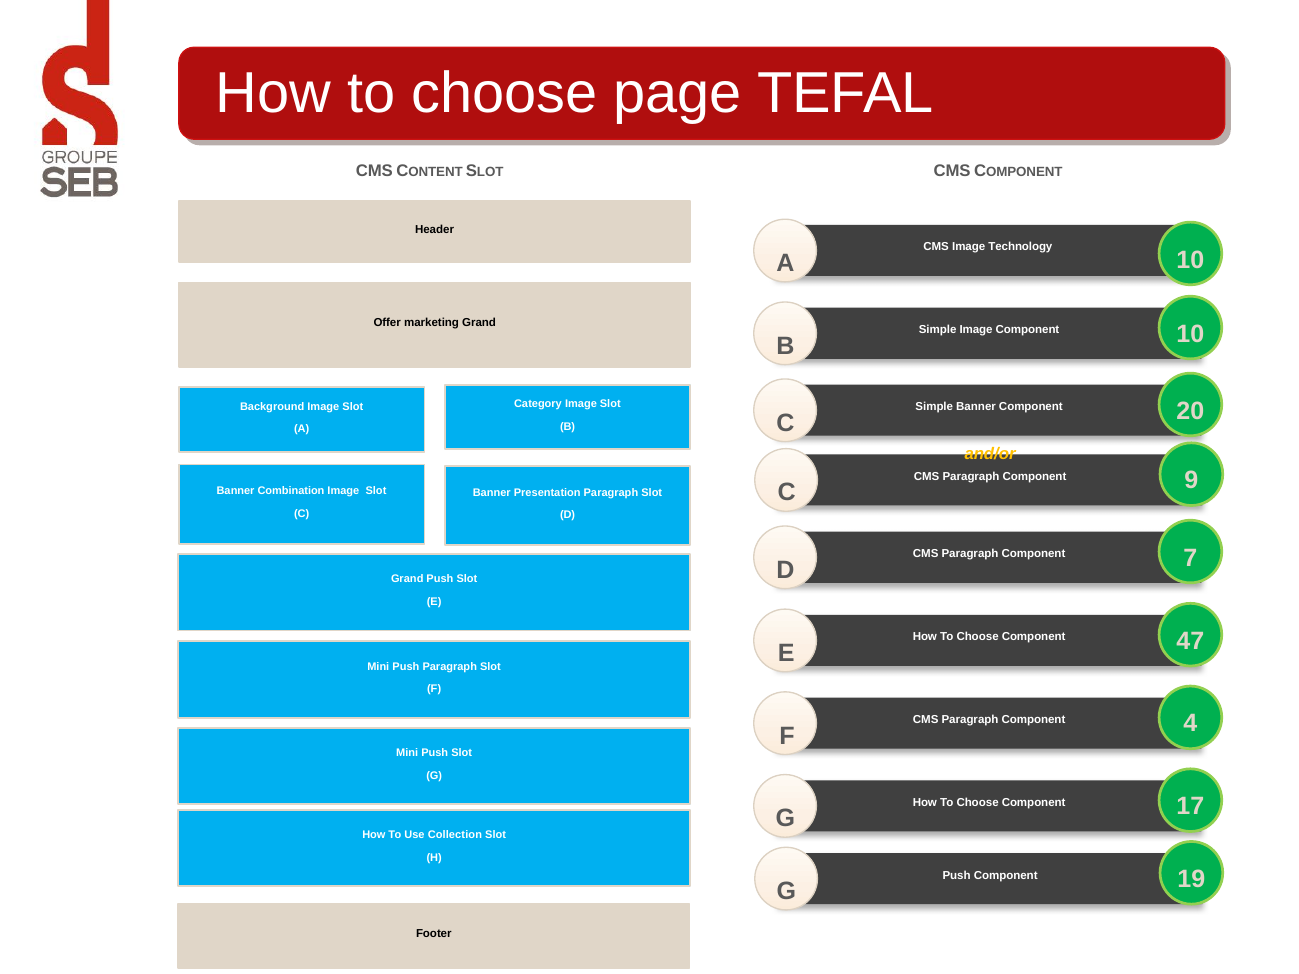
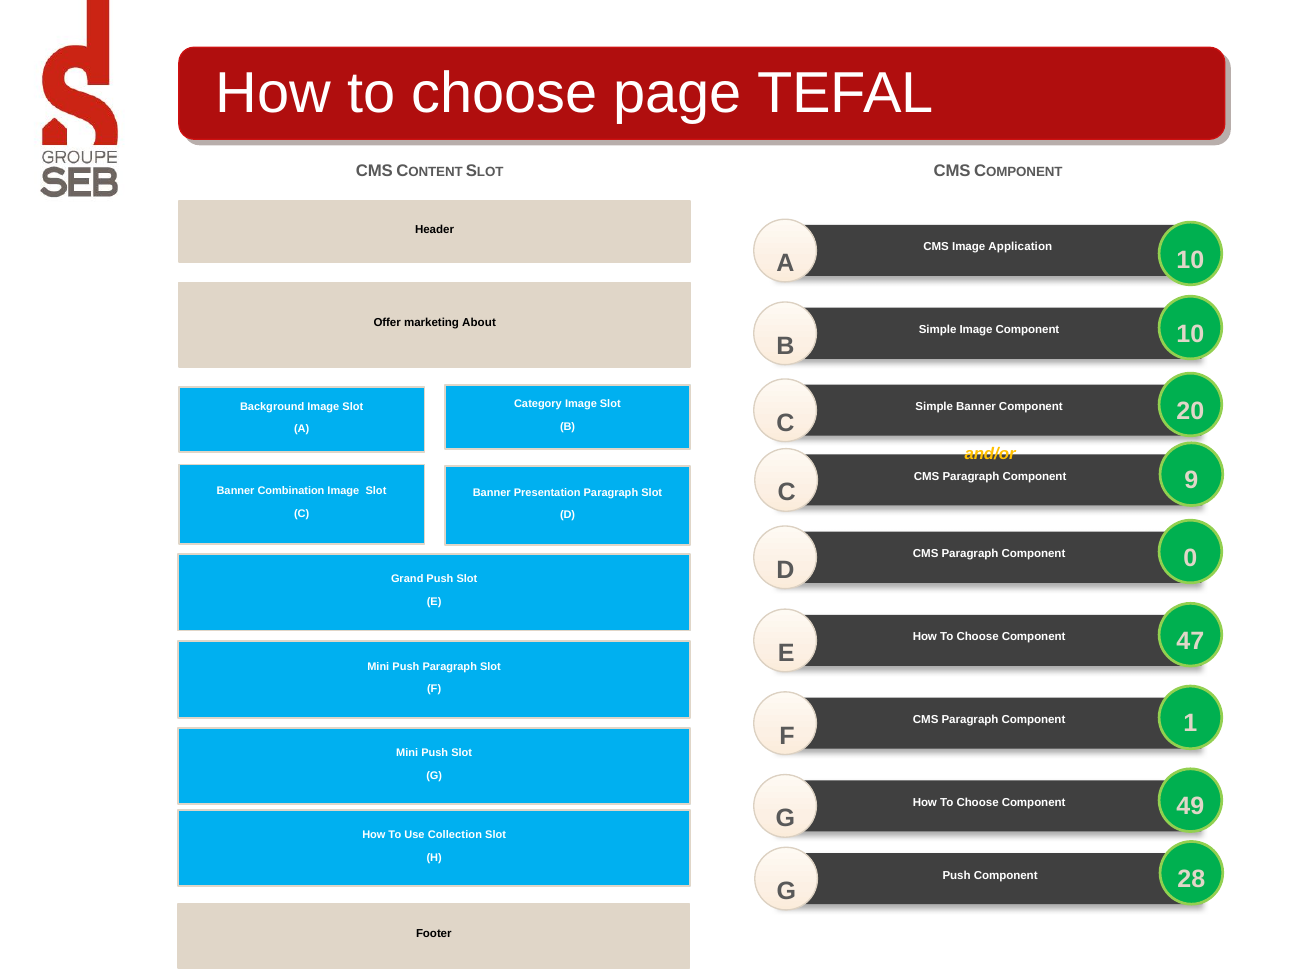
Technology: Technology -> Application (1020, 247)
marketing Grand: Grand -> About (479, 323)
7: 7 -> 0 (1190, 558)
4: 4 -> 1 (1190, 724)
17: 17 -> 49 (1190, 807)
19: 19 -> 28 (1191, 879)
